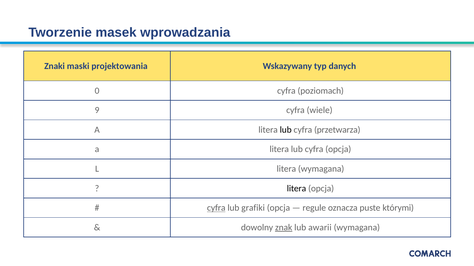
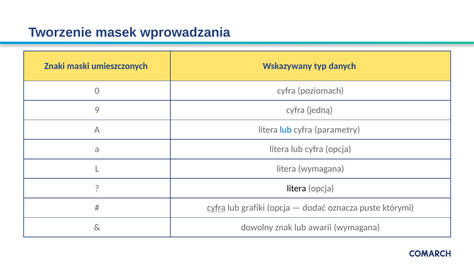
projektowania: projektowania -> umieszczonych (120, 66)
wiele: wiele -> jedną (320, 110)
lub colour: black -> blue (286, 130)
przetwarza: przetwarza -> parametry (337, 130)
regule: regule -> dodać (314, 208)
znak underline: present -> none (284, 228)
